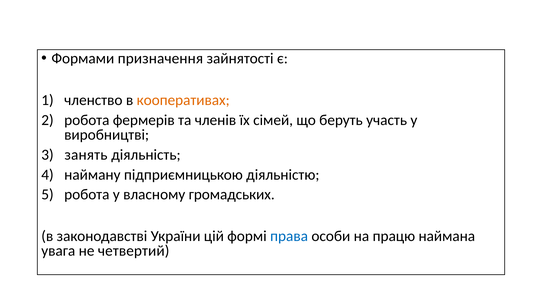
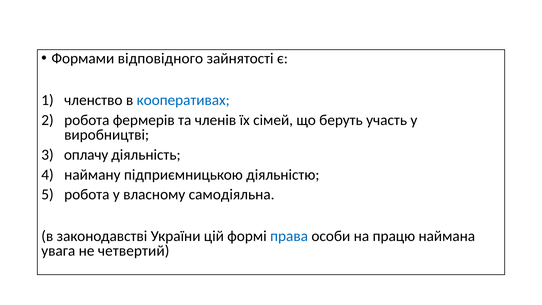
призначення: призначення -> відповідного (160, 59)
кооперативах colour: orange -> blue (183, 100)
занять: занять -> оплачу (86, 155)
громадських: громадських -> самодіяльна (232, 195)
